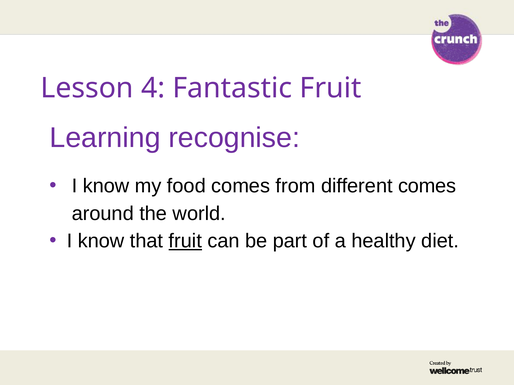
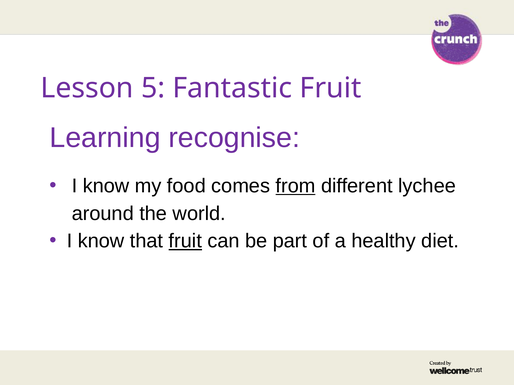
4: 4 -> 5 (153, 88)
from underline: none -> present (296, 186)
different comes: comes -> lychee (427, 186)
